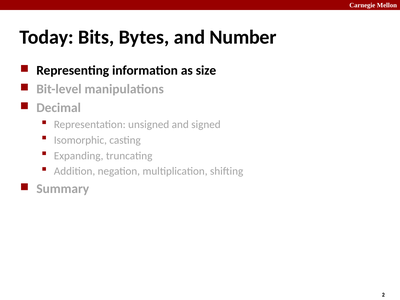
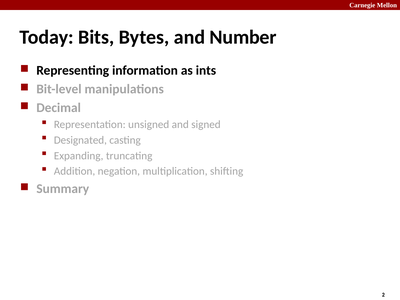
size: size -> ints (206, 71)
Isomorphic: Isomorphic -> Designated (80, 140)
